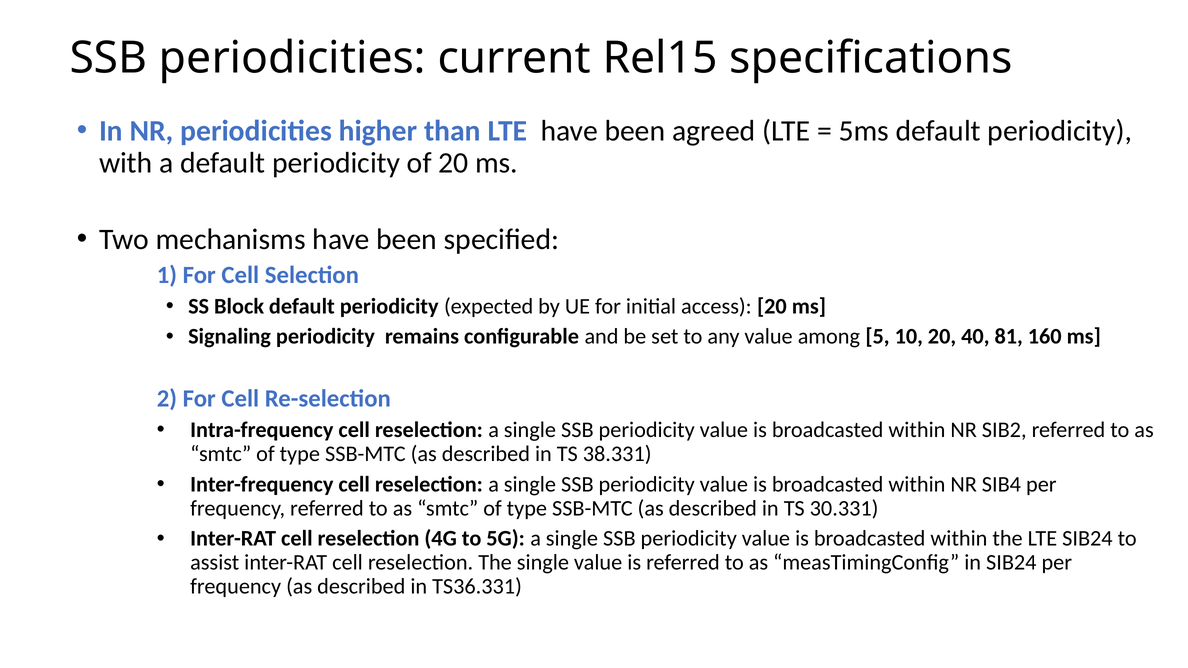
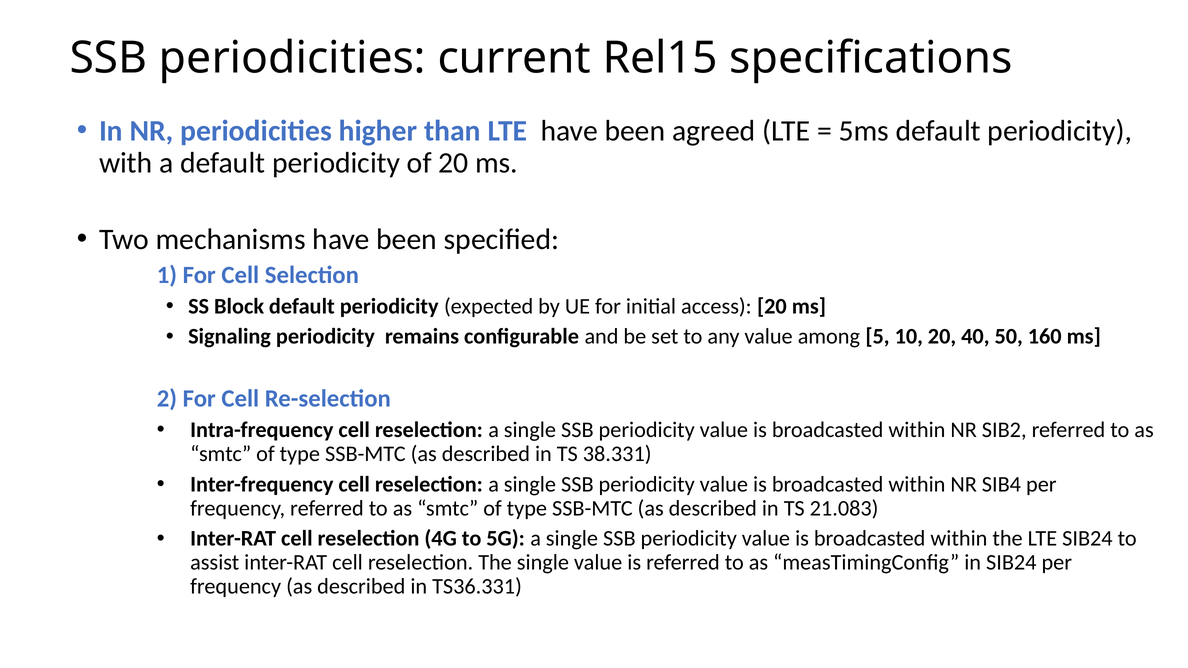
81: 81 -> 50 (1009, 337)
30.331: 30.331 -> 21.083 (844, 508)
